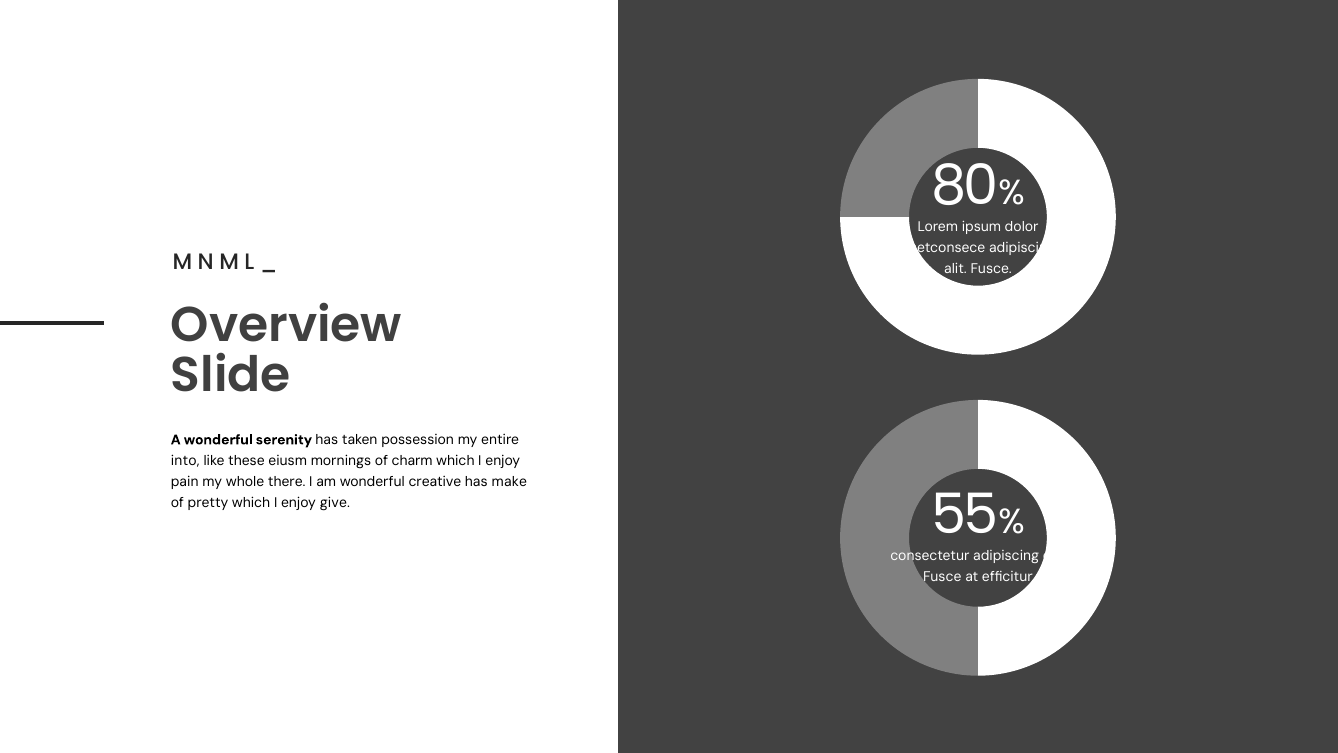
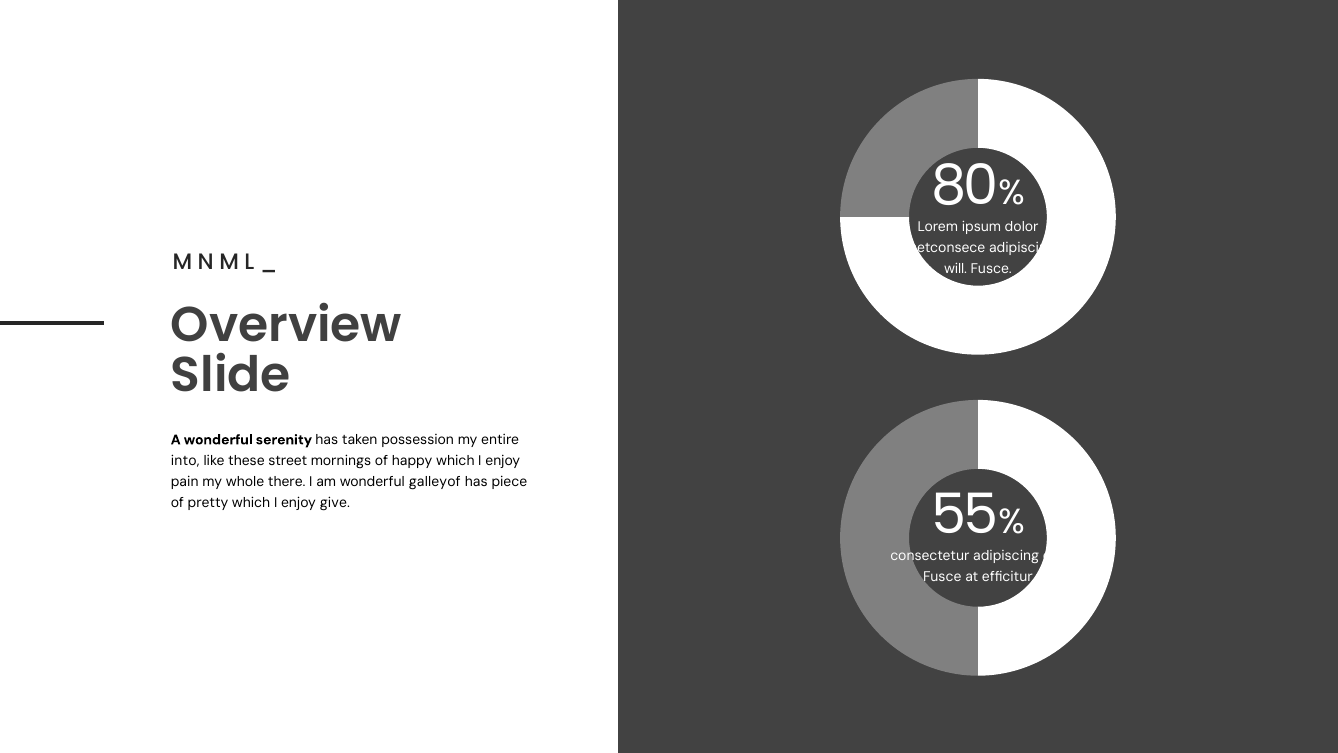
alit: alit -> will (956, 269)
eiusm: eiusm -> street (288, 460)
charm: charm -> happy (412, 460)
creative: creative -> galleyof (435, 481)
make: make -> piece (509, 481)
